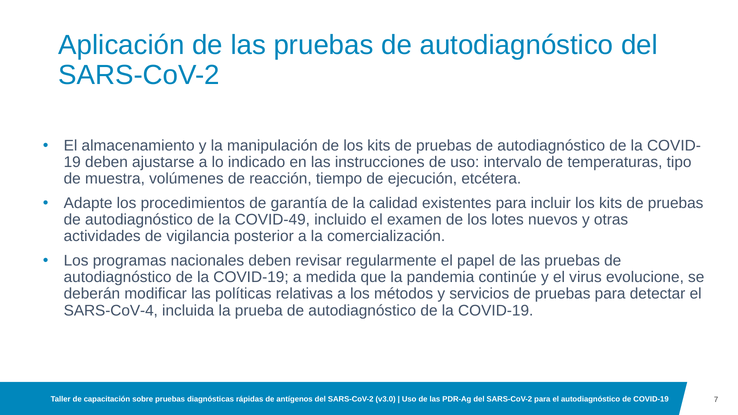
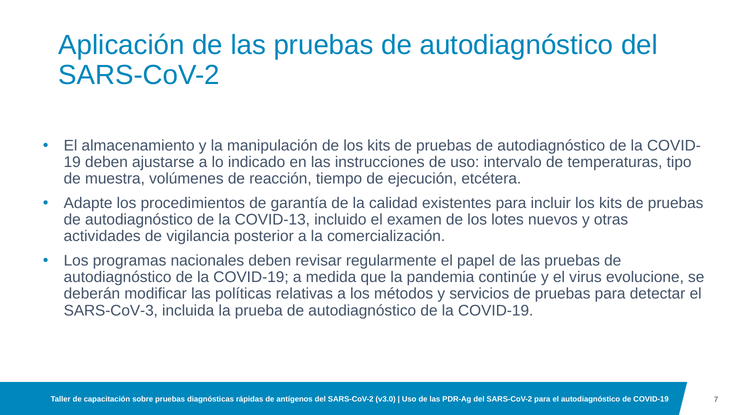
COVID-49: COVID-49 -> COVID-13 (272, 220)
SARS-CoV-4: SARS-CoV-4 -> SARS-CoV-3 (111, 311)
